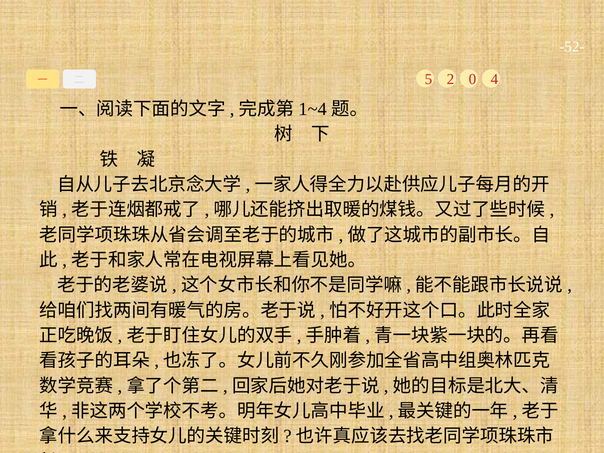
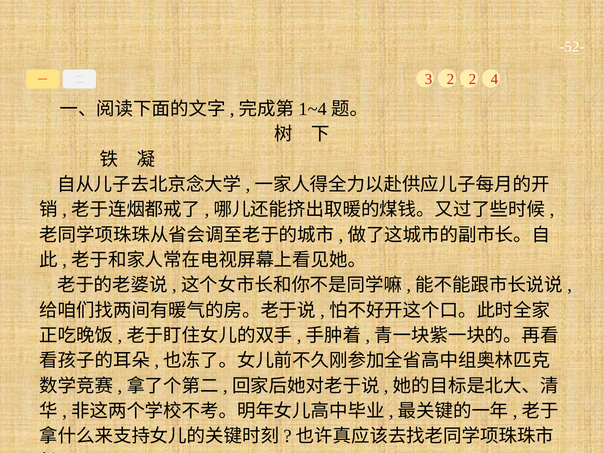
5: 5 -> 3 (428, 79)
2 0: 0 -> 2 (472, 79)
